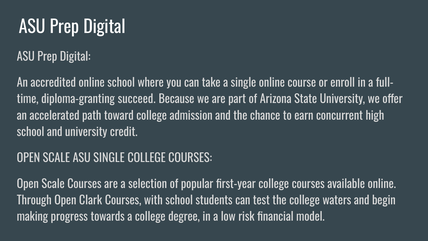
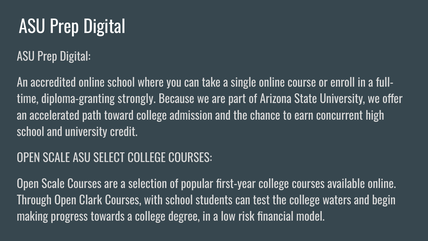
succeed: succeed -> strongly (137, 99)
ASU SINGLE: SINGLE -> SELECT (109, 158)
